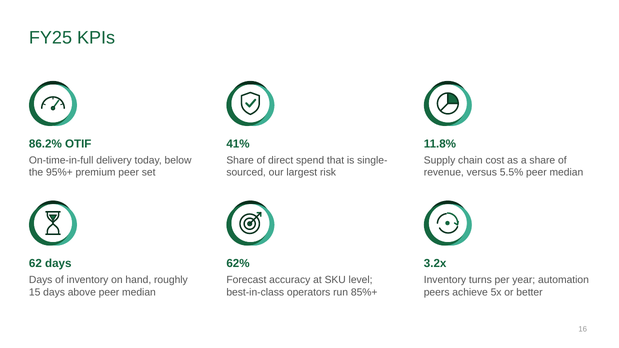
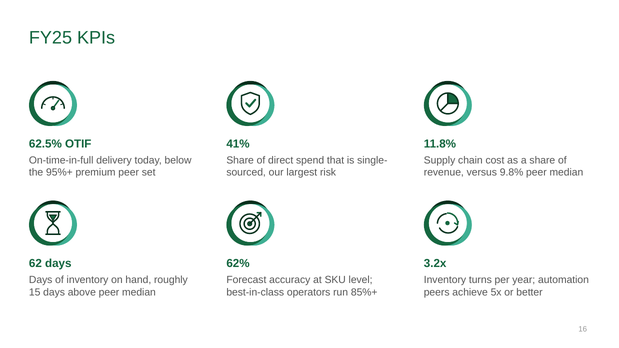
86.2%: 86.2% -> 62.5% (45, 144)
5.5%: 5.5% -> 9.8% (512, 173)
